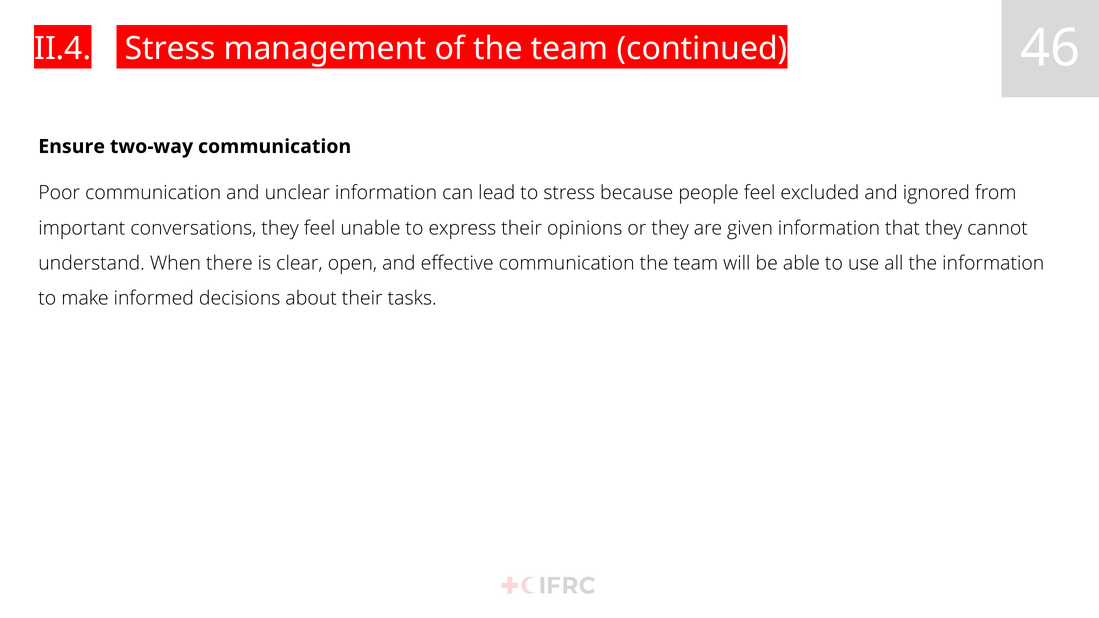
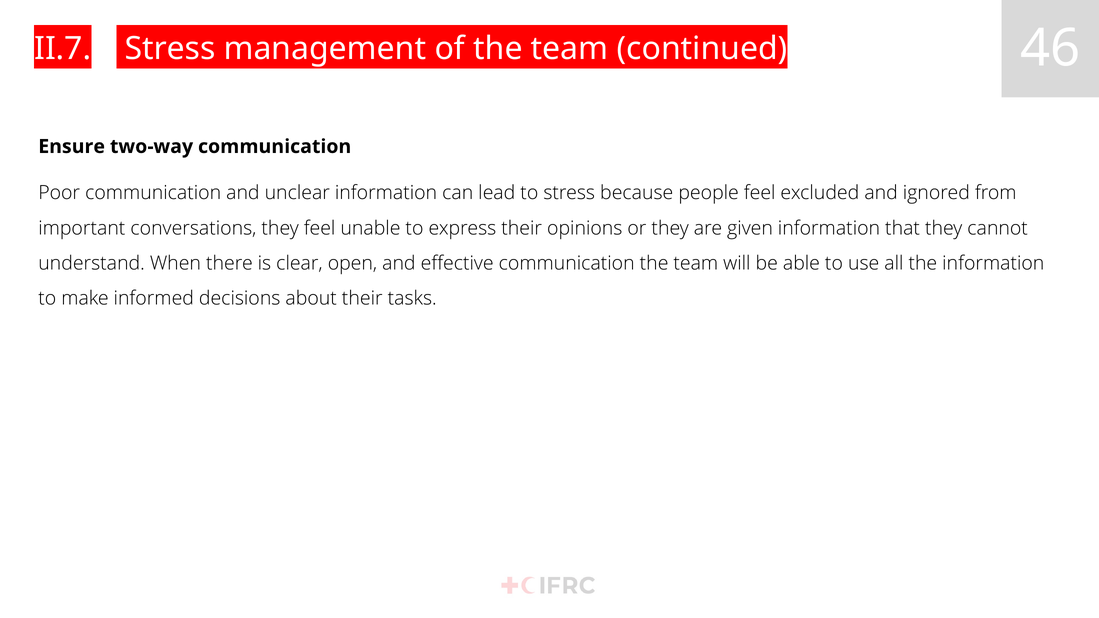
II.4: II.4 -> II.7 (63, 49)
